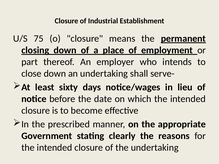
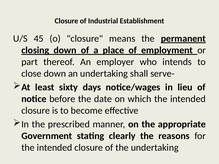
75: 75 -> 45 (39, 39)
